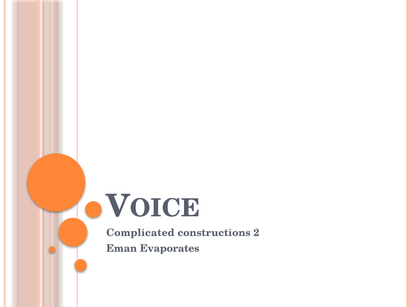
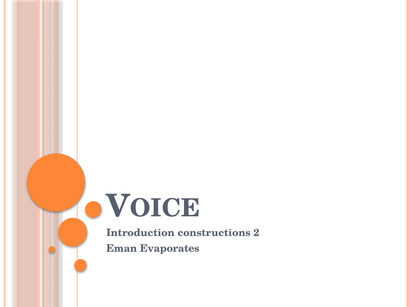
Complicated: Complicated -> Introduction (140, 233)
